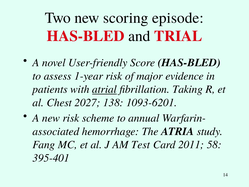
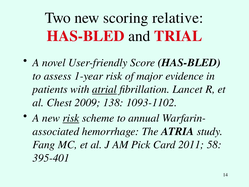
episode: episode -> relative (178, 18)
Taking: Taking -> Lancet (188, 89)
2027: 2027 -> 2009 (88, 102)
1093-6201: 1093-6201 -> 1093-1102 (152, 102)
risk underline: none -> present (71, 118)
Test: Test -> Pick (141, 145)
